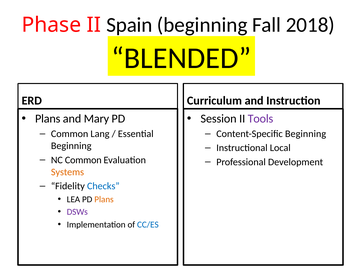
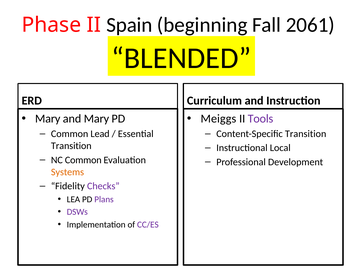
2018: 2018 -> 2061 (310, 25)
Plans: Plans -> Mary (48, 119)
Session: Session -> Meiggs (218, 119)
Lang: Lang -> Lead (100, 134)
Content-Specific Beginning: Beginning -> Transition (306, 134)
Beginning: Beginning -> Transition (71, 146)
Checks colour: blue -> purple (103, 186)
Plans colour: orange -> purple (104, 199)
CC/ES colour: blue -> purple (148, 224)
